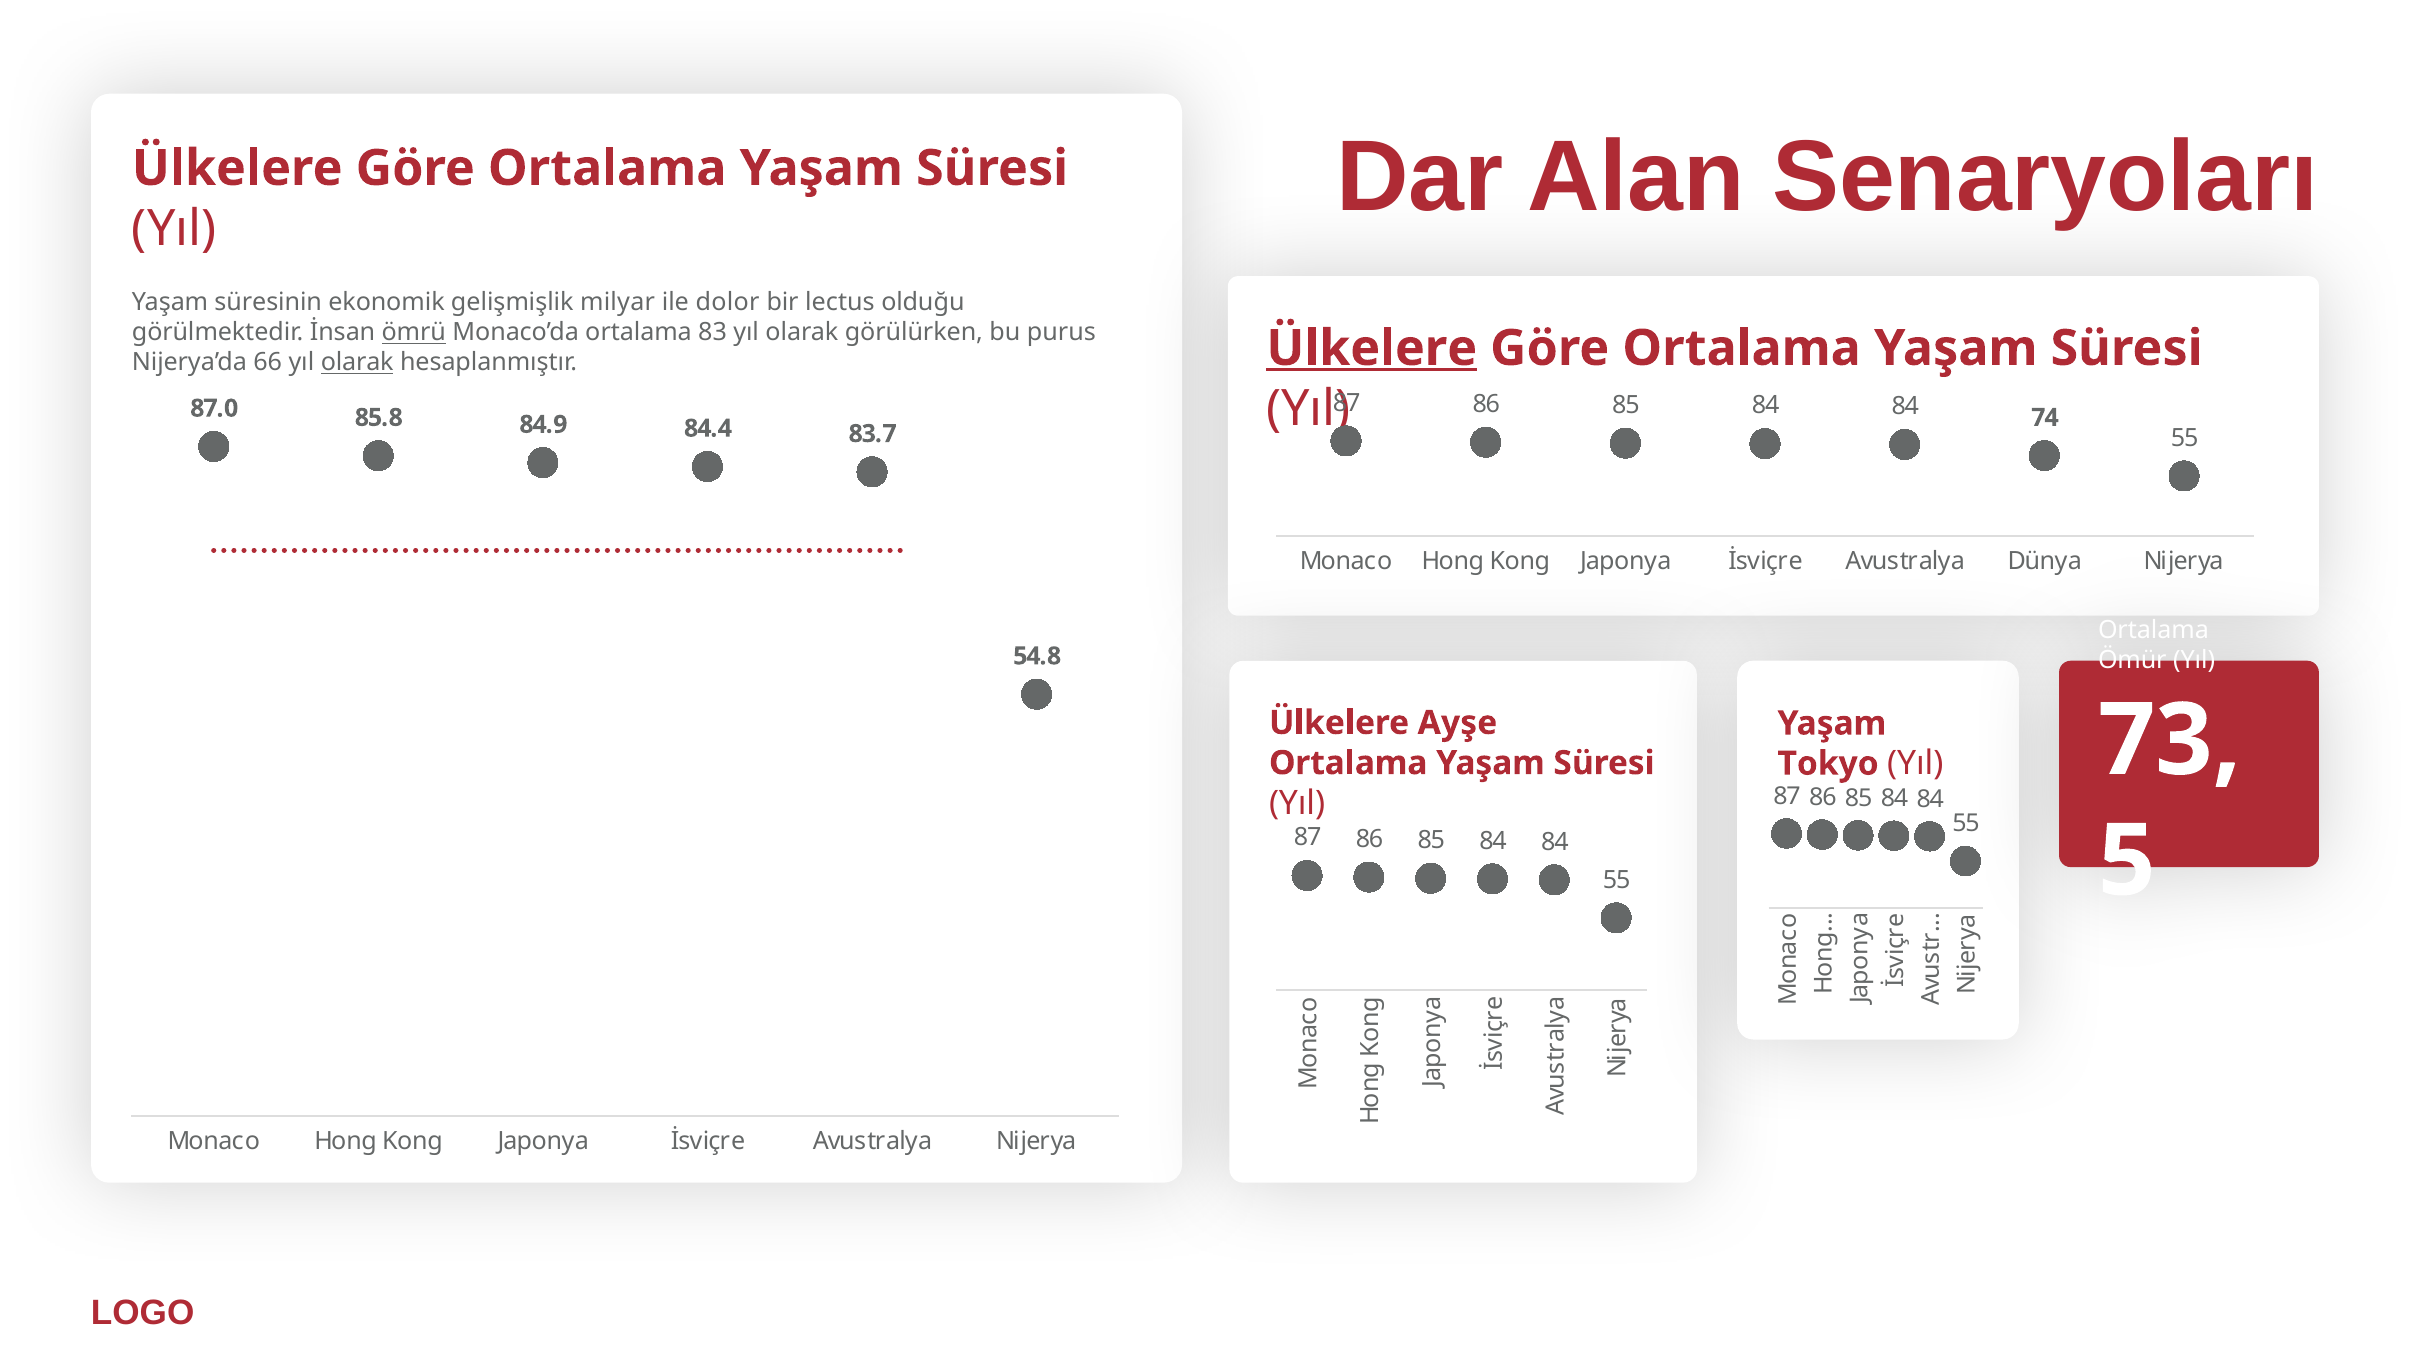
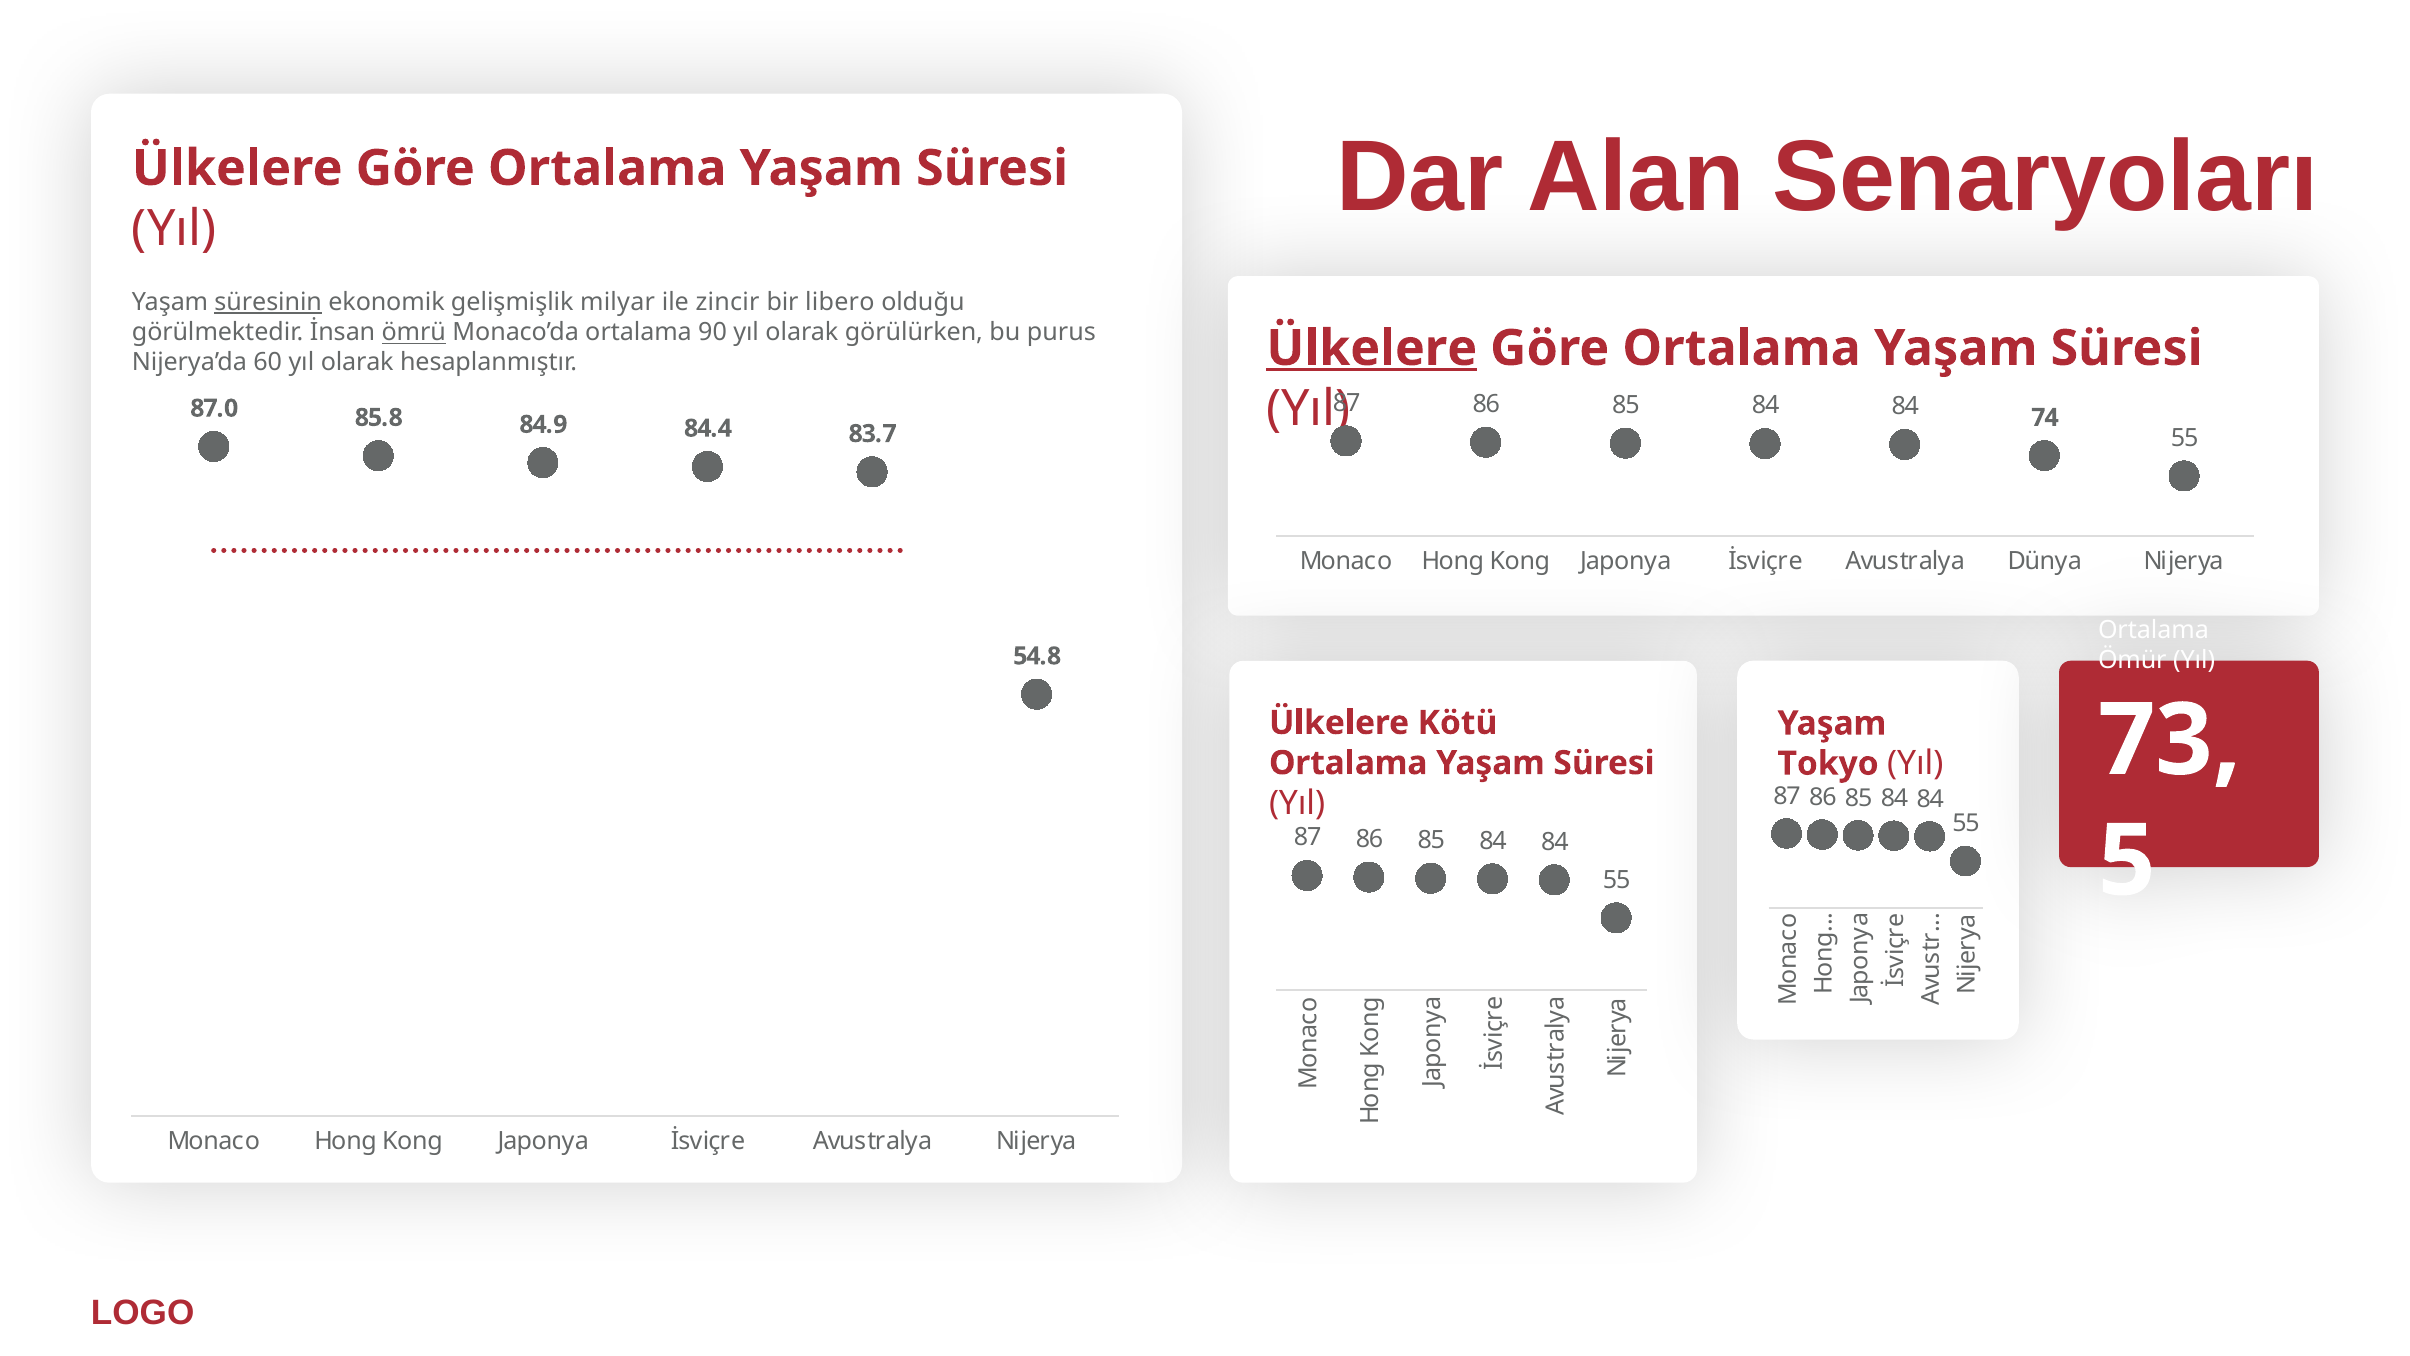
süresinin underline: none -> present (268, 302)
dolor: dolor -> zincir (728, 302)
lectus: lectus -> libero (840, 302)
83: 83 -> 90 (713, 332)
66: 66 -> 60 (268, 363)
olarak underline: present -> none (357, 363)
Ayşe: Ayşe -> Kötü (1457, 723)
